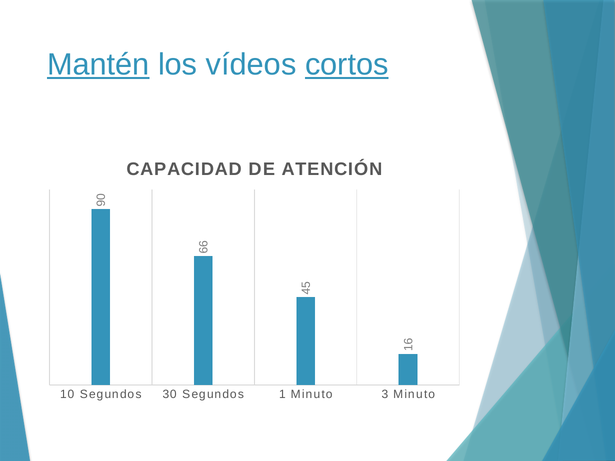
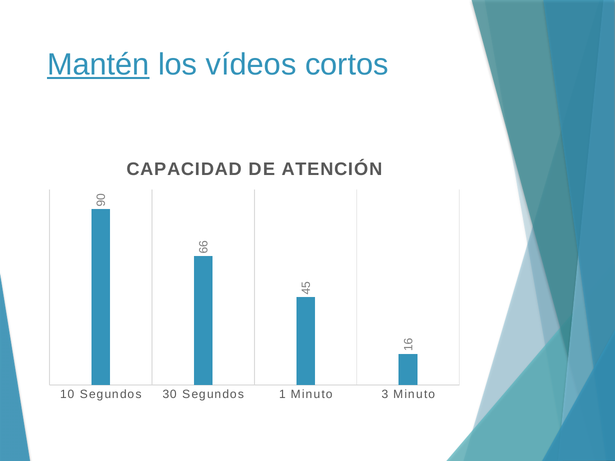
cortos underline: present -> none (347, 65)
